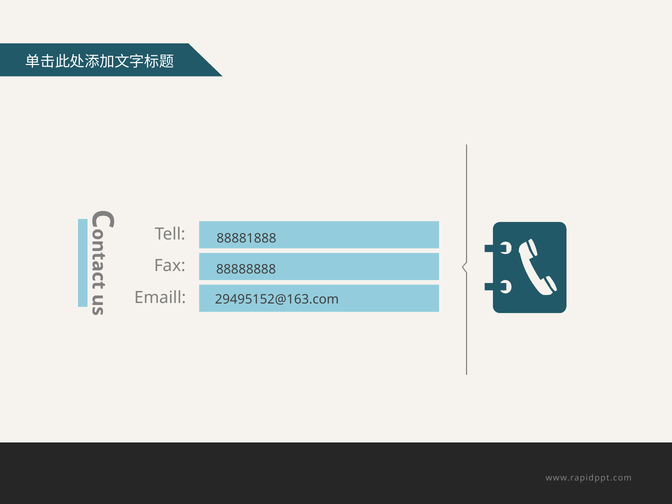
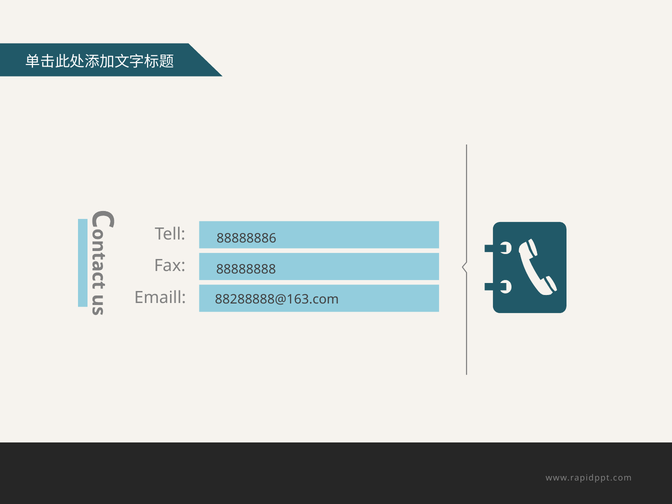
88881888: 88881888 -> 88888886 (246, 238)
29495152@163.com: 29495152@163.com -> 88288888@163.com (277, 299)
